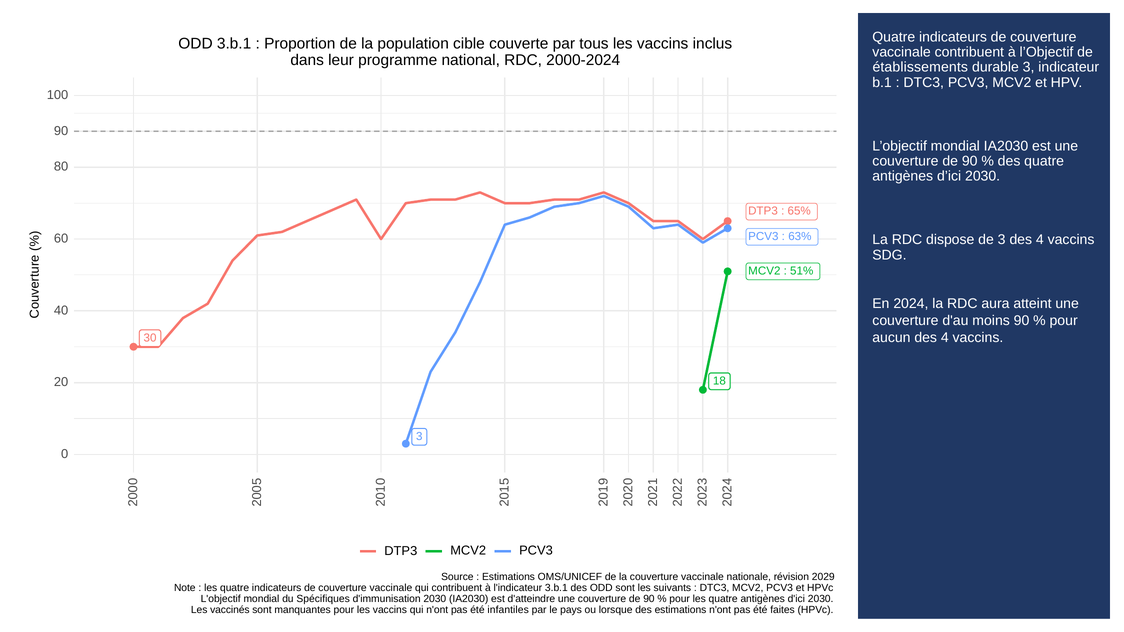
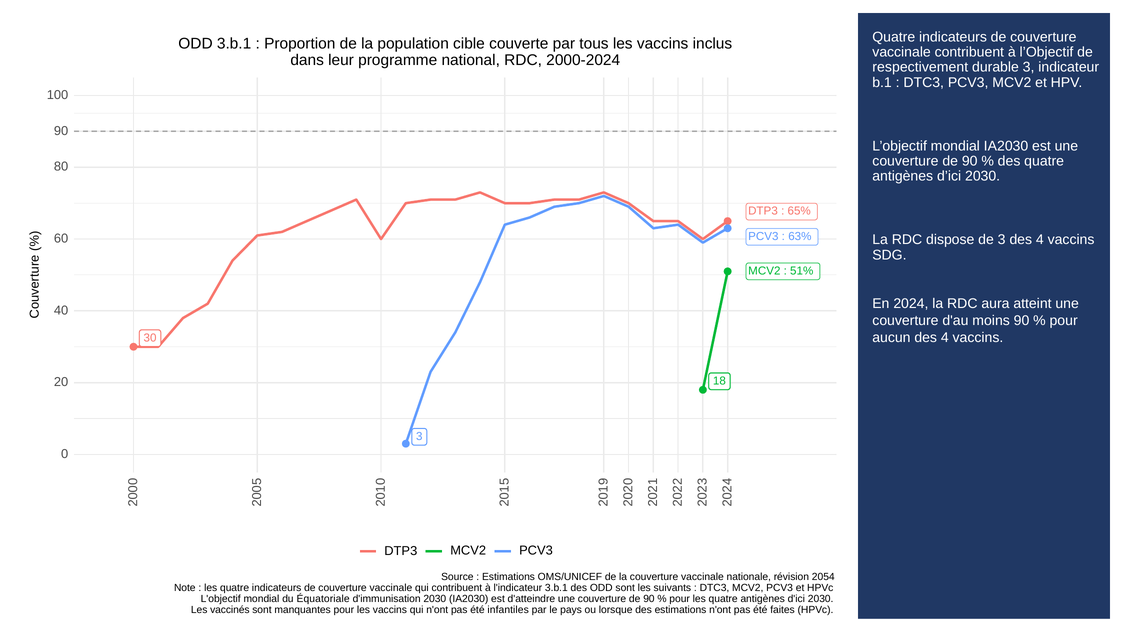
établissements: établissements -> respectivement (920, 67)
2029: 2029 -> 2054 (823, 577)
Spécifiques: Spécifiques -> Équatoriale (323, 599)
